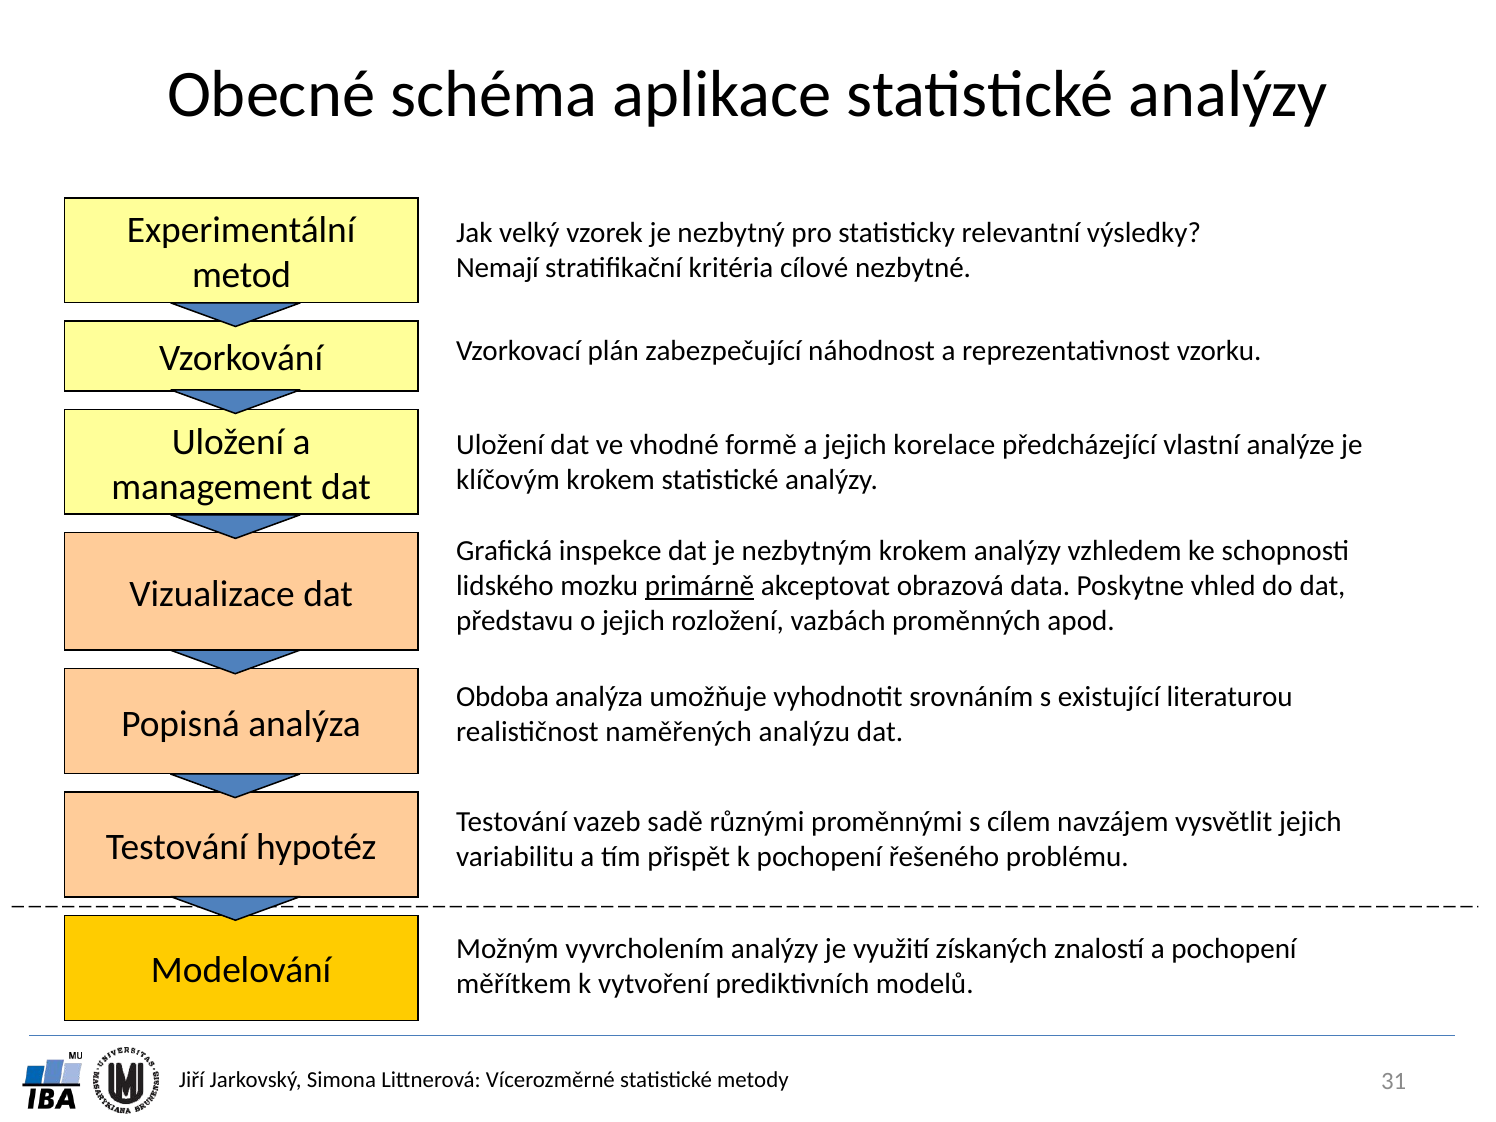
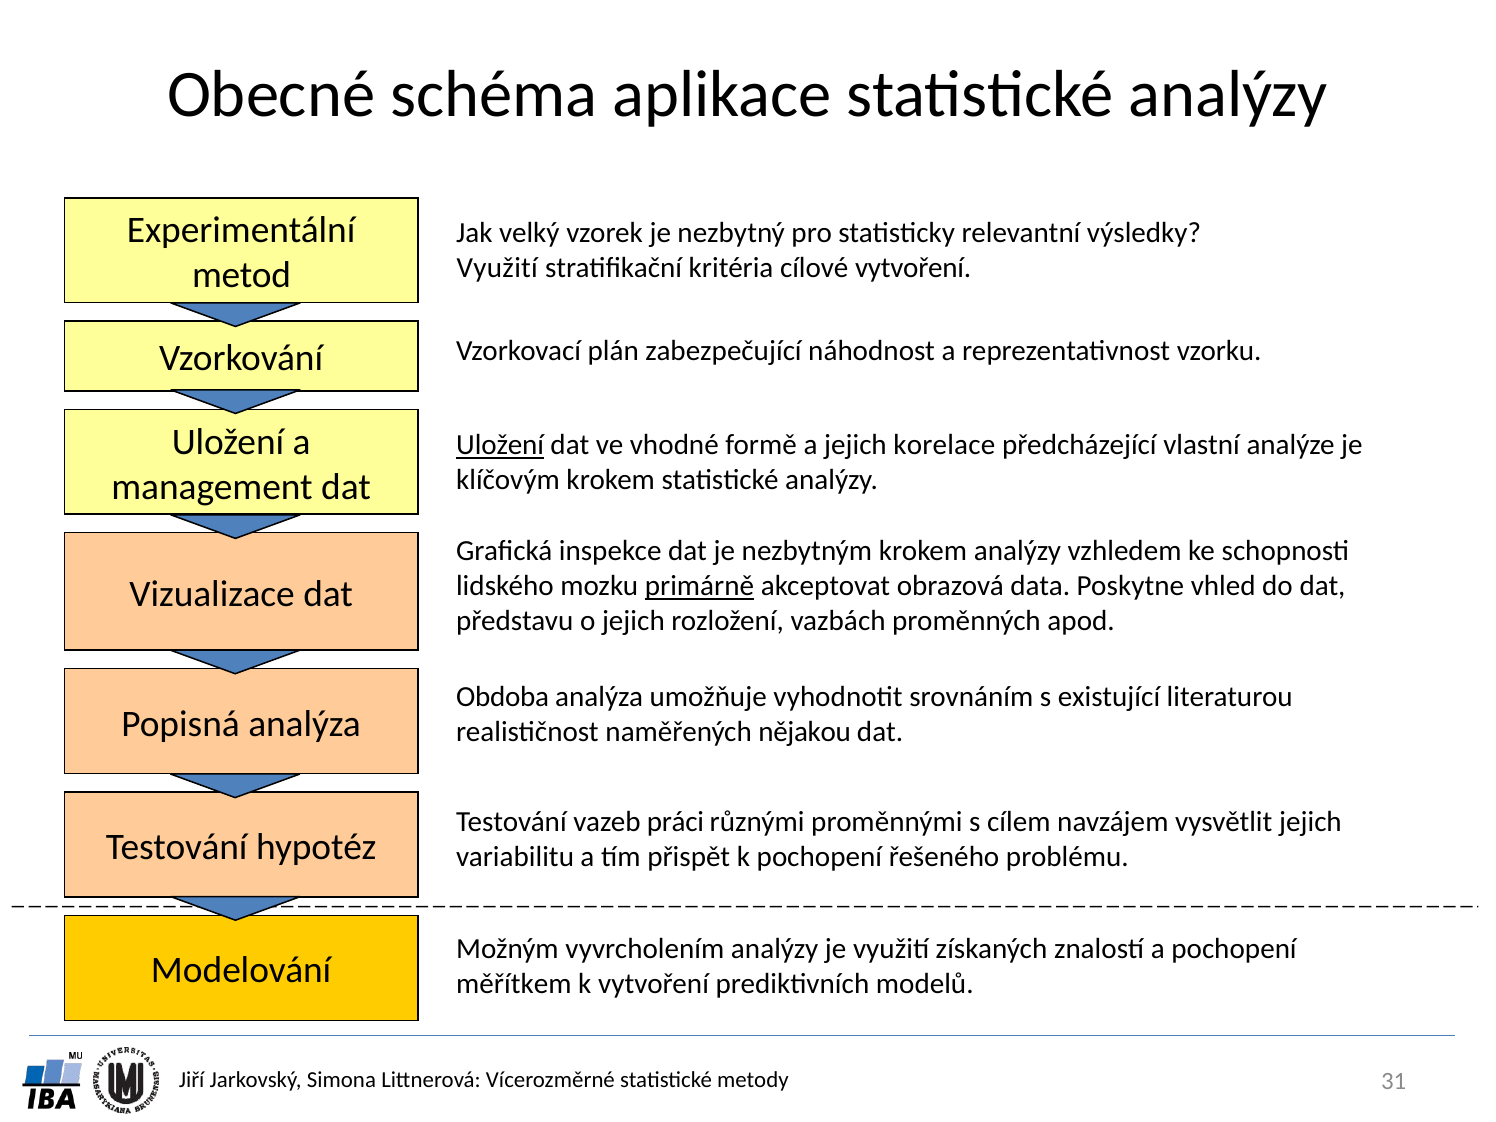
Nemají: Nemají -> Využití (497, 268)
cílové nezbytné: nezbytné -> vytvoření (913, 268)
Uložení underline: none -> present (500, 445)
analýzu: analýzu -> nějakou (805, 732)
sadě: sadě -> práci (675, 822)
